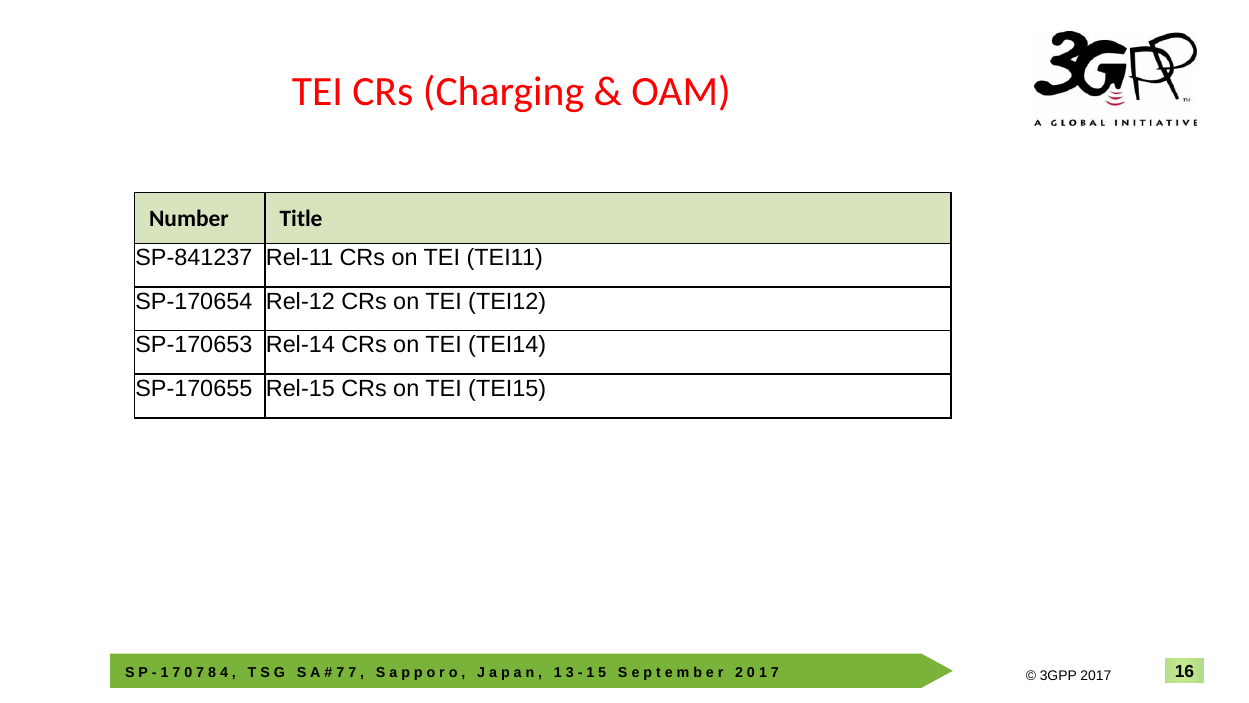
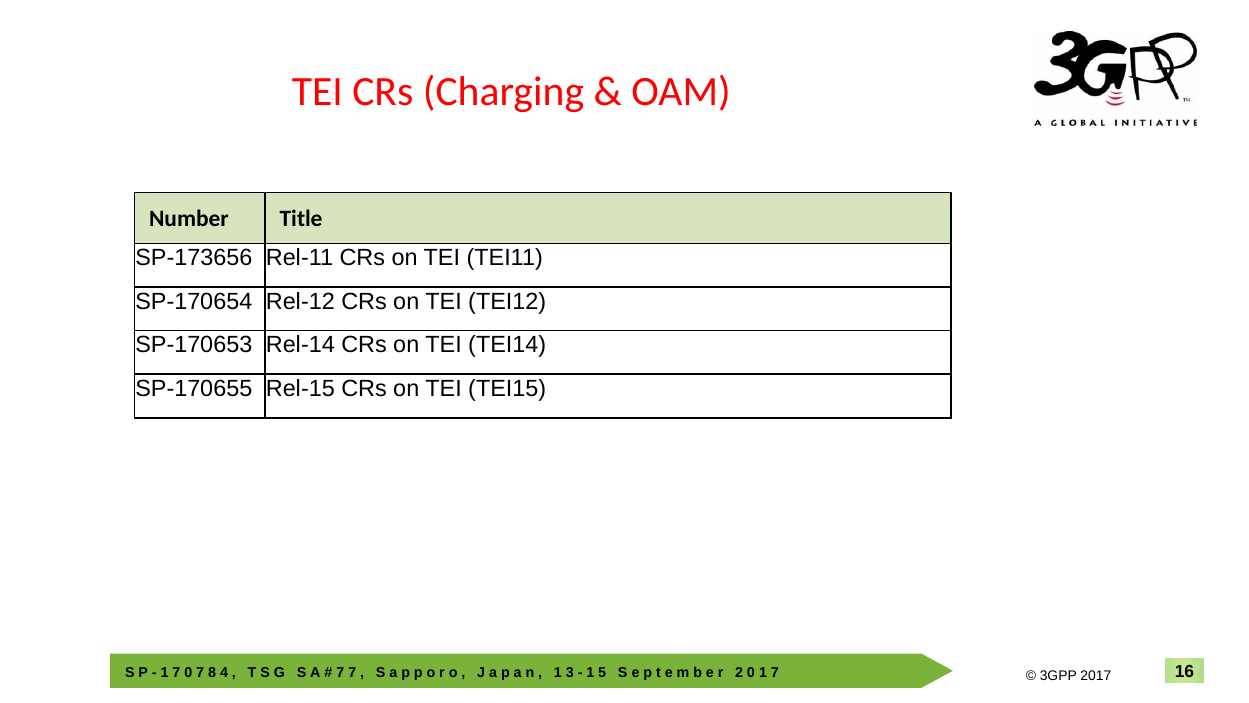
SP-841237: SP-841237 -> SP-173656 (194, 258)
